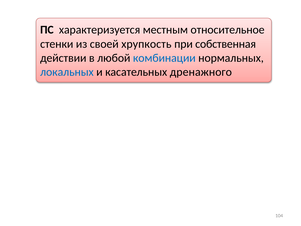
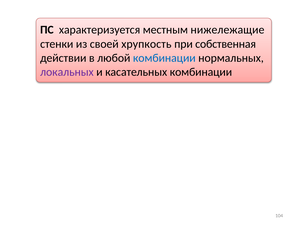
относительное: относительное -> нижележащие (227, 30)
локальных colour: blue -> purple (67, 72)
касательных дренажного: дренажного -> комбинации (201, 72)
